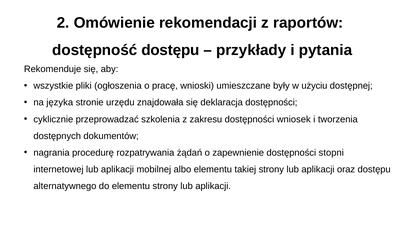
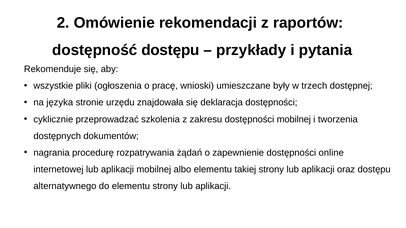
użyciu: użyciu -> trzech (314, 86)
dostępności wniosek: wniosek -> mobilnej (294, 119)
stopni: stopni -> online (331, 153)
